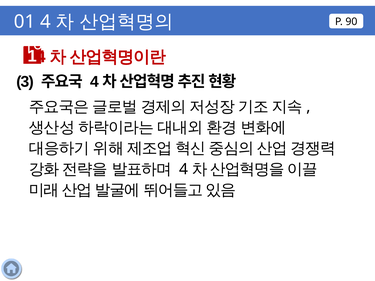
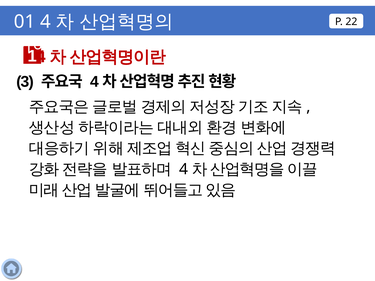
90: 90 -> 22 (351, 22)
